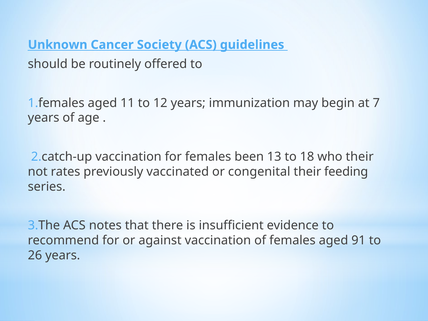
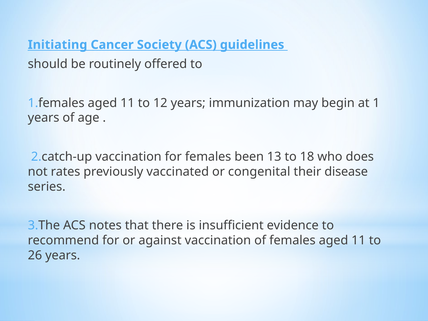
Unknown: Unknown -> Initiating (58, 45)
7: 7 -> 1 (376, 103)
who their: their -> does (360, 157)
feeding: feeding -> disease (346, 172)
females aged 91: 91 -> 11 (359, 240)
